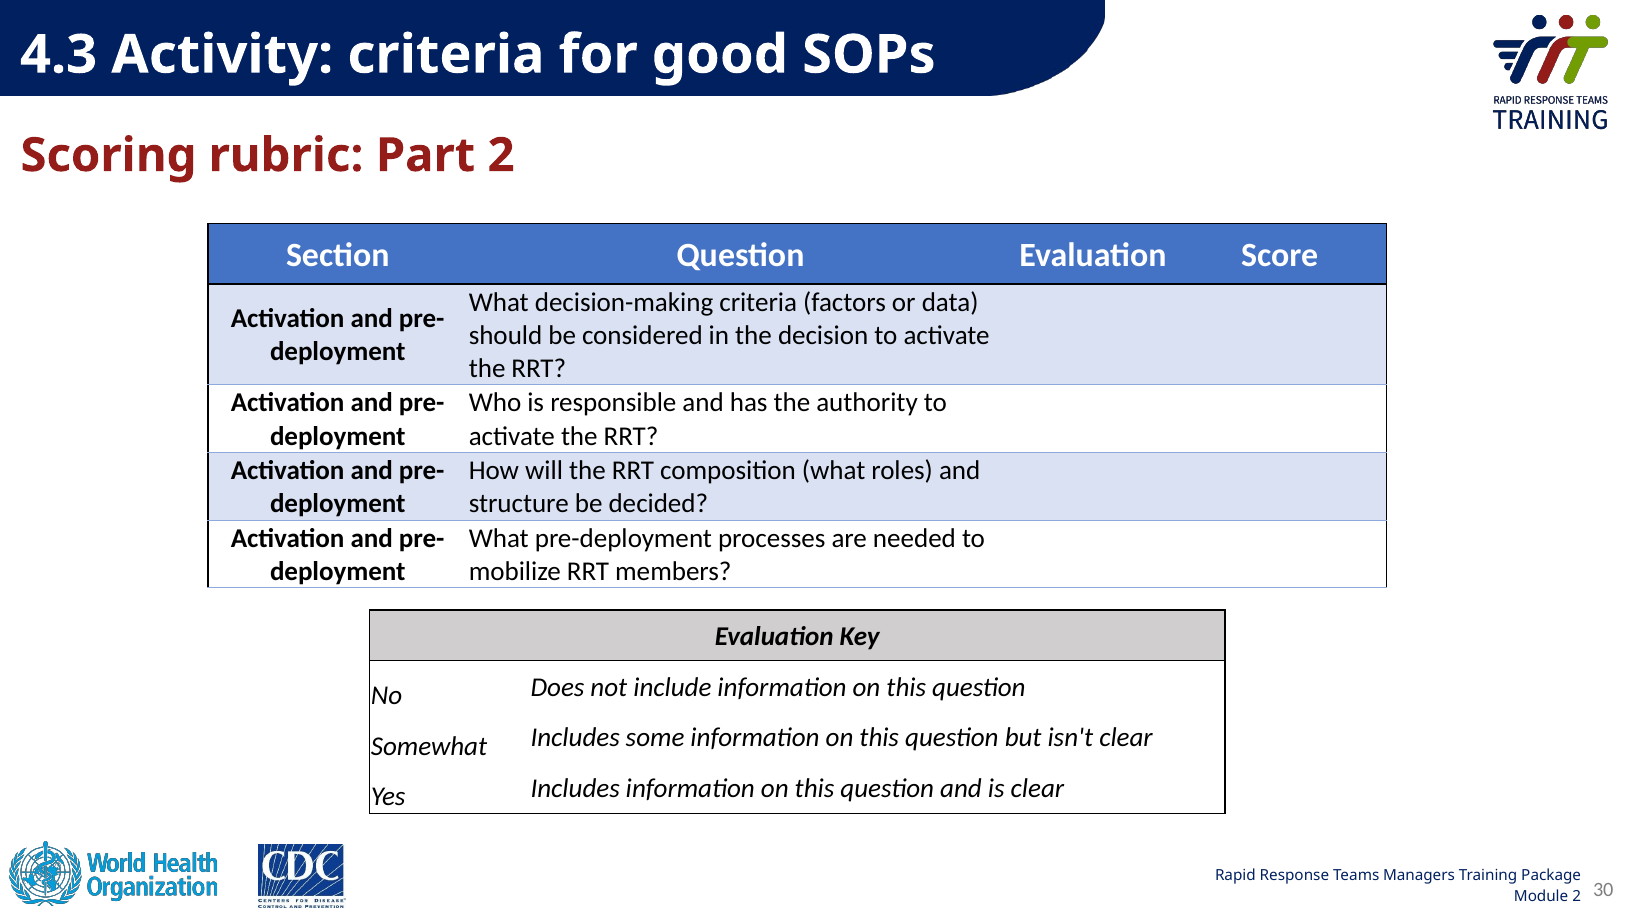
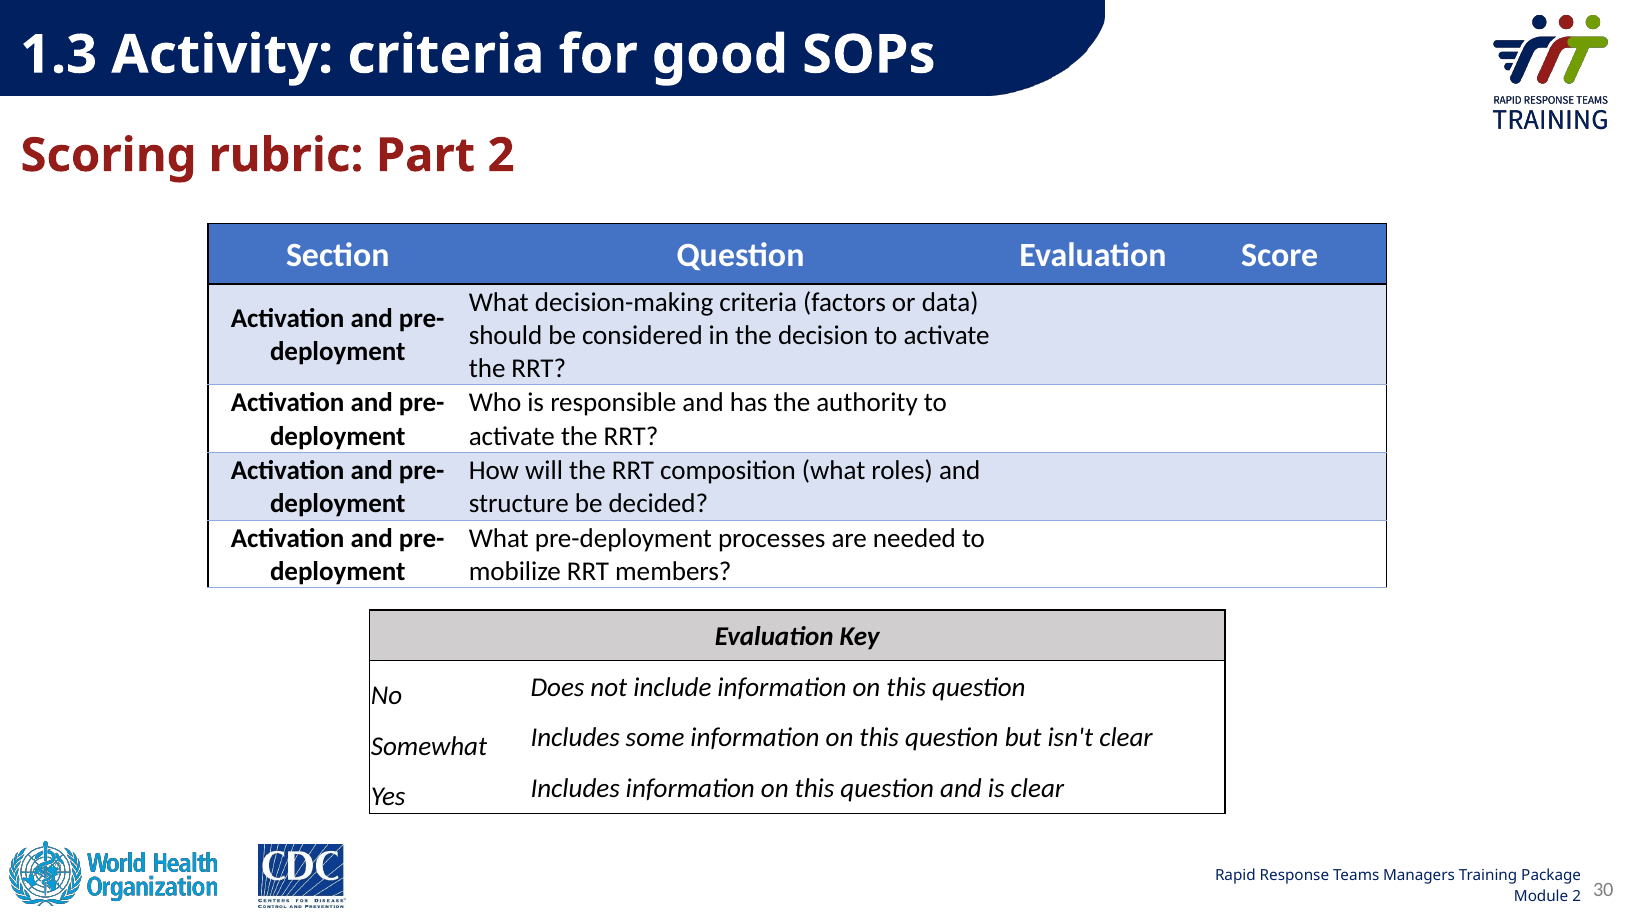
4.3: 4.3 -> 1.3 (59, 55)
